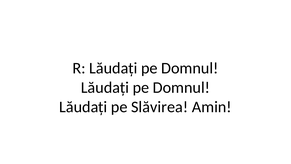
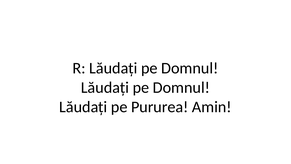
Slăvirea: Slăvirea -> Pururea (160, 107)
